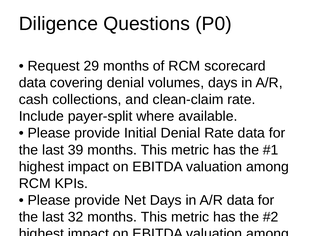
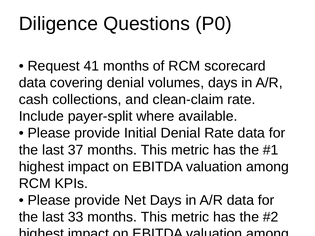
29: 29 -> 41 (91, 66)
39: 39 -> 37 (76, 150)
32: 32 -> 33 (76, 217)
